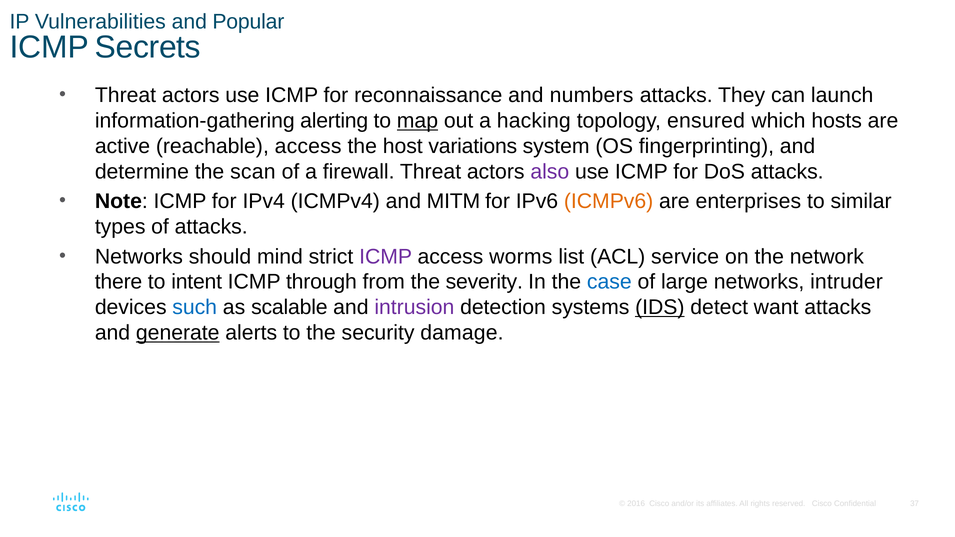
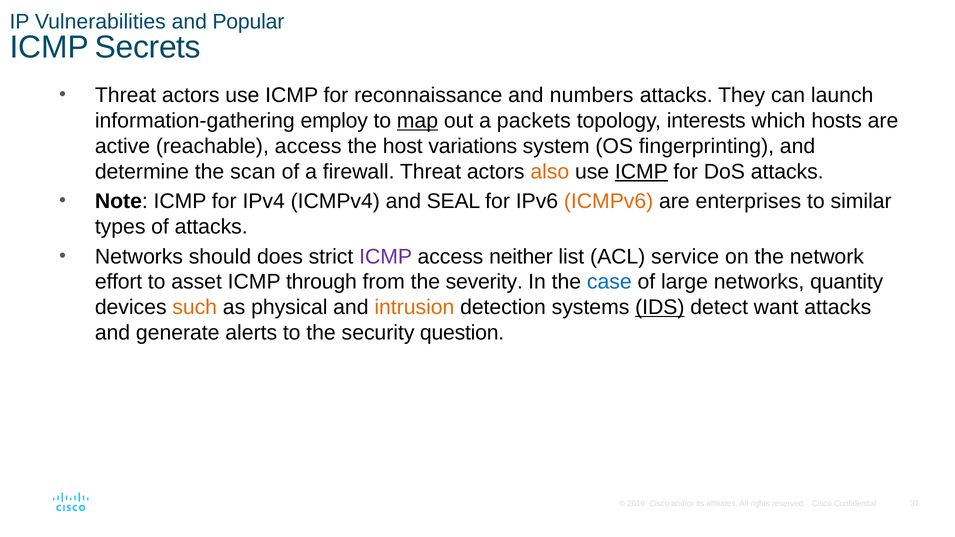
alerting: alerting -> employ (334, 121)
hacking: hacking -> packets (534, 121)
ensured: ensured -> interests (706, 121)
also colour: purple -> orange (550, 172)
ICMP underline: none -> present (641, 172)
MITM: MITM -> SEAL (453, 201)
mind: mind -> does (280, 257)
worms: worms -> neither (521, 257)
there: there -> effort (119, 282)
intent: intent -> asset (197, 282)
intruder: intruder -> quantity (847, 282)
such colour: blue -> orange (195, 308)
scalable: scalable -> physical (289, 308)
intrusion colour: purple -> orange (414, 308)
generate underline: present -> none (178, 333)
damage: damage -> question (462, 333)
